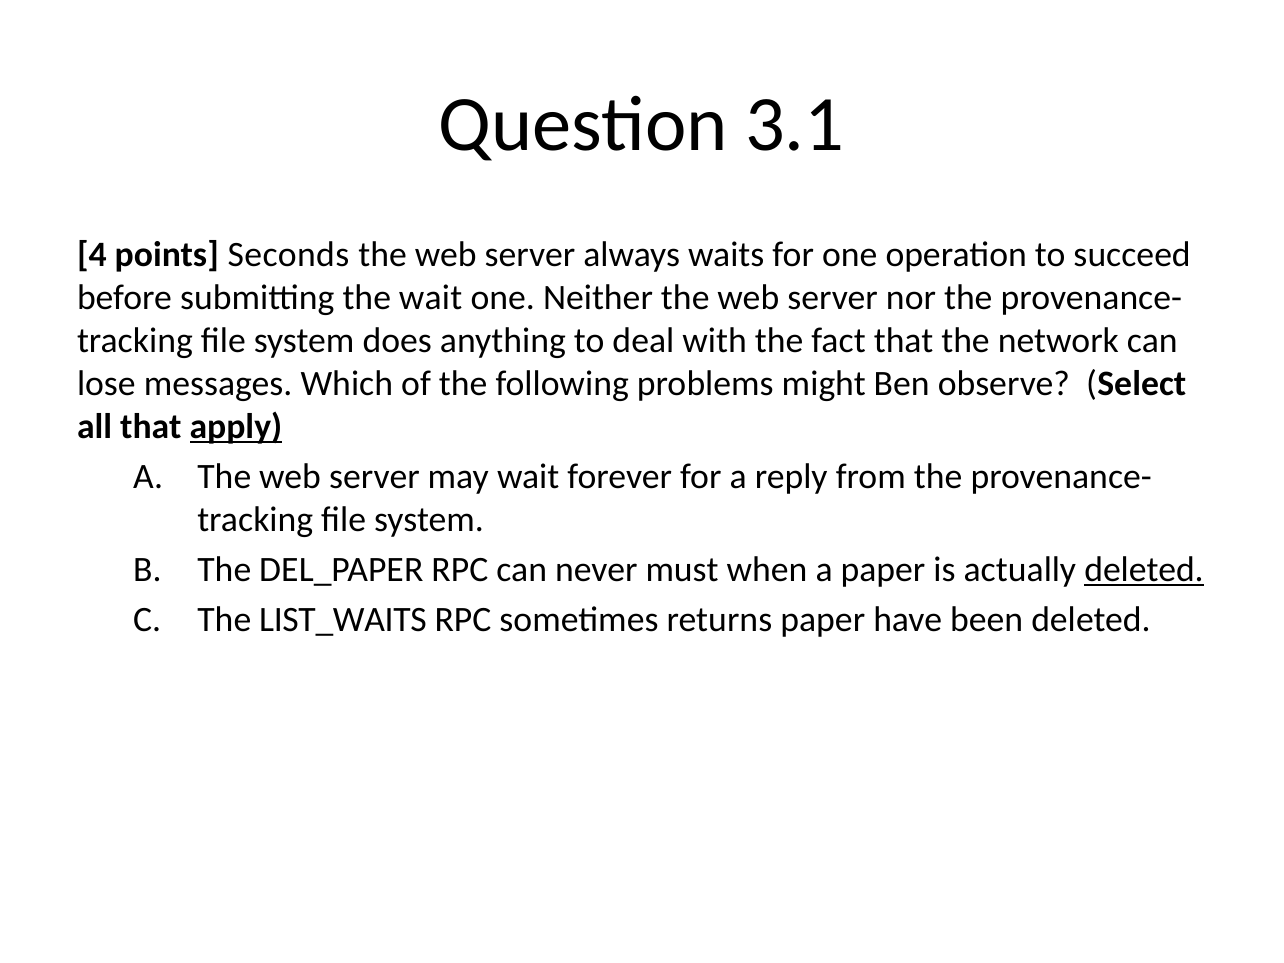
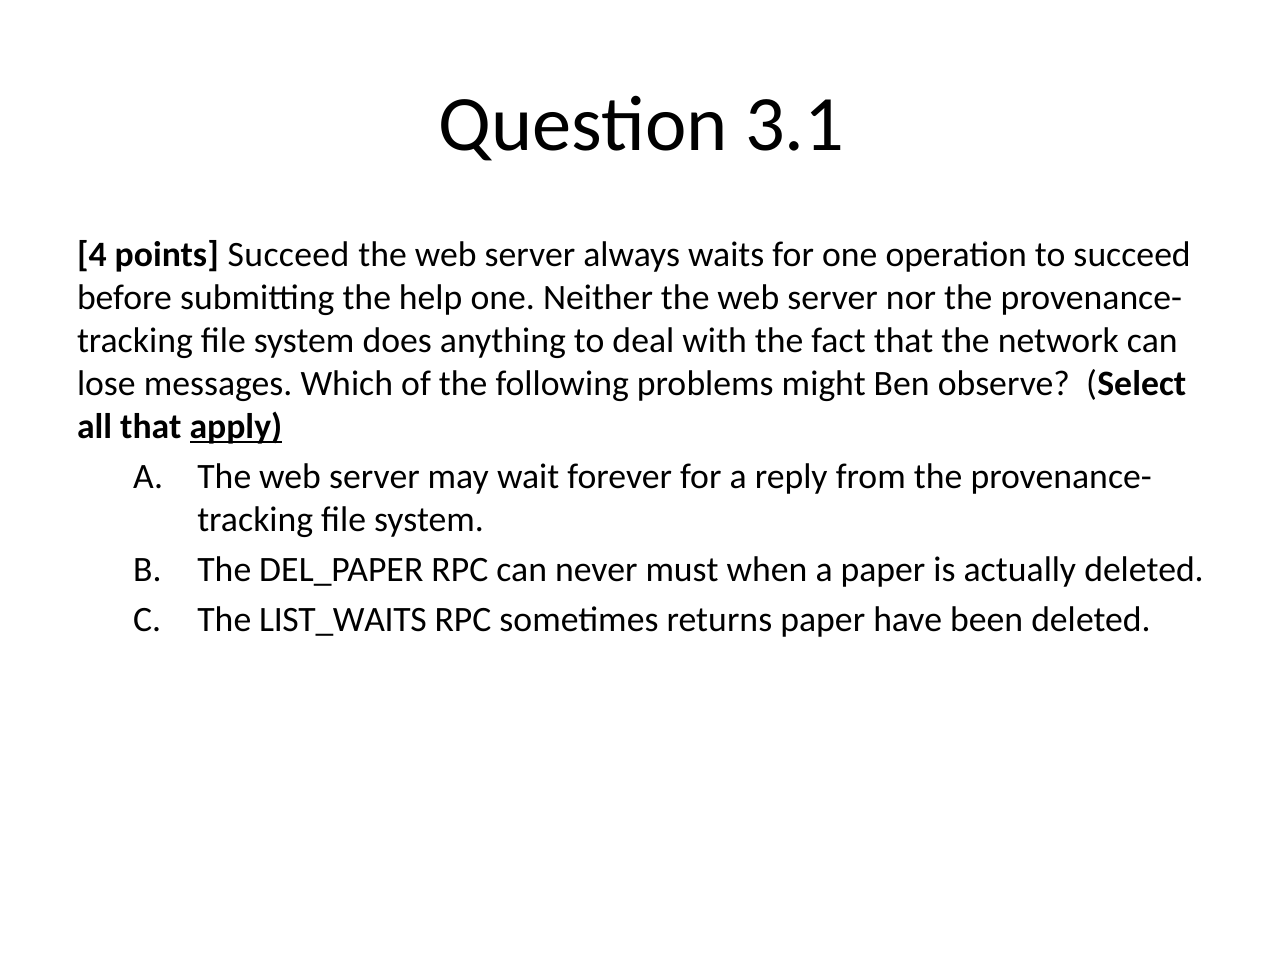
points Seconds: Seconds -> Succeed (288, 255)
the wait: wait -> help (431, 298)
deleted underline: present -> none (1144, 569)
